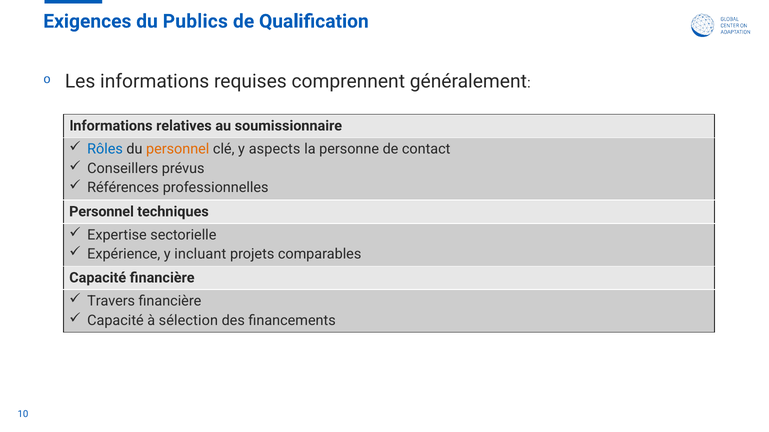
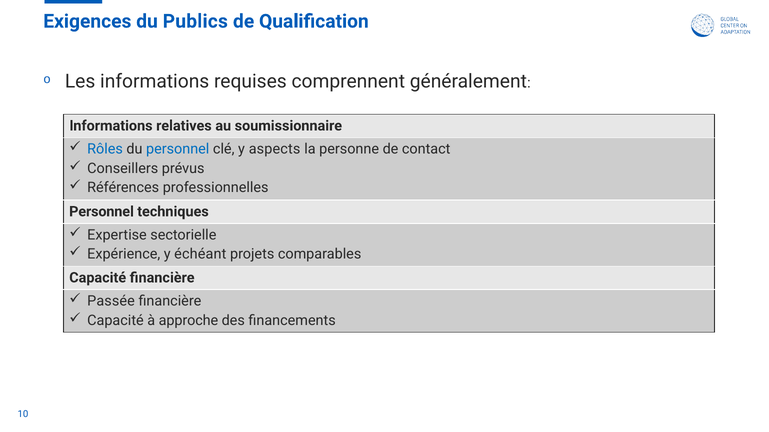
personnel colour: orange -> blue (178, 149)
incluant: incluant -> échéant (200, 255)
Travers: Travers -> Passée (111, 301)
sélection: sélection -> approche (188, 321)
